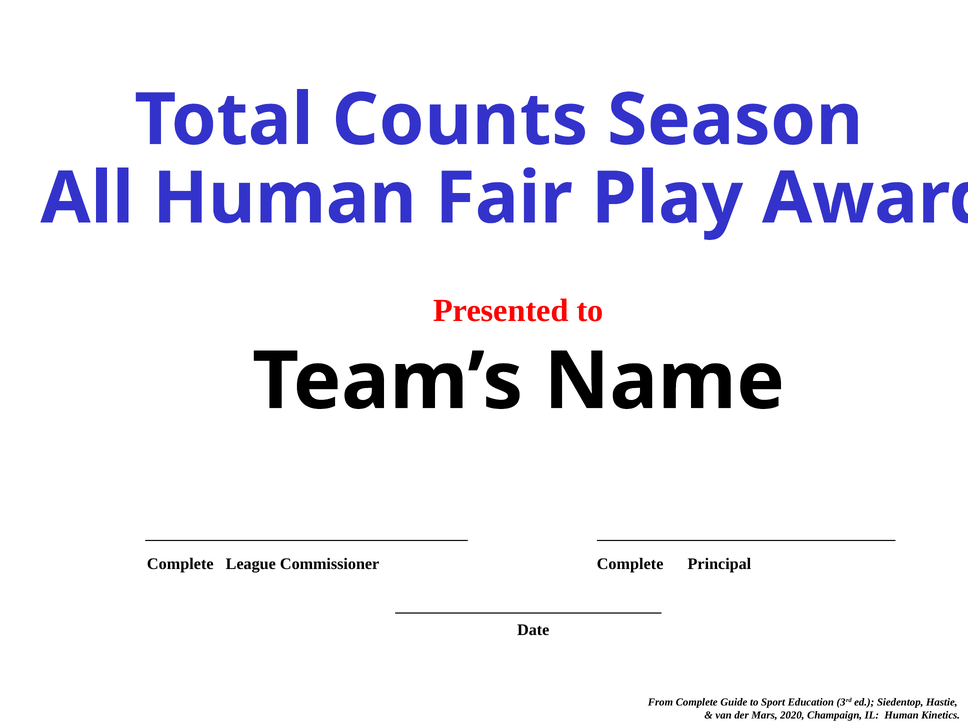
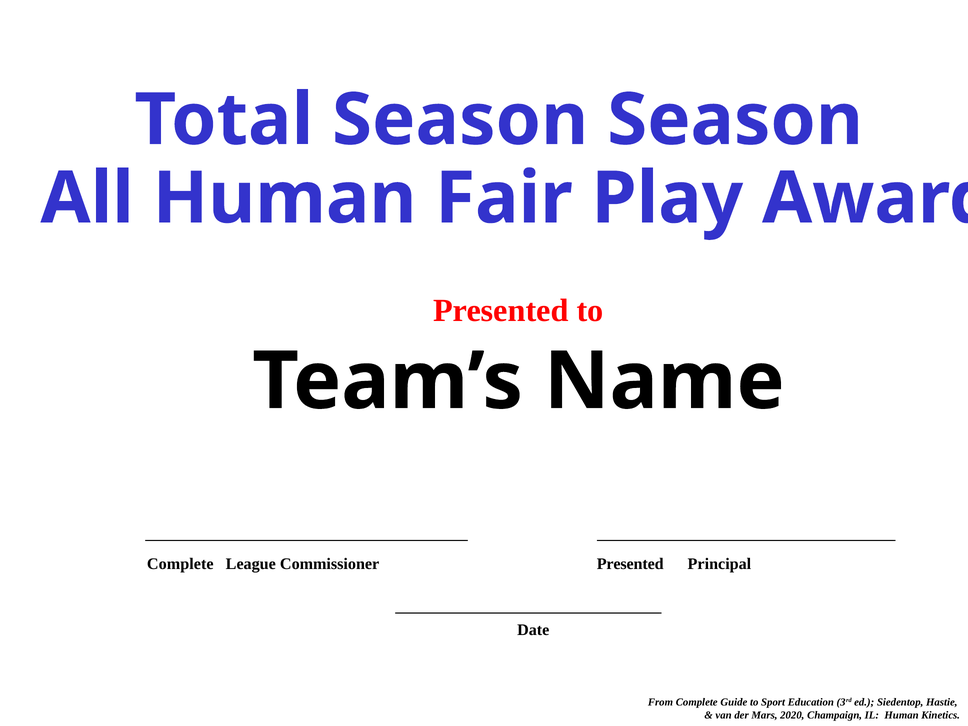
Total Counts: Counts -> Season (460, 120)
Complete: Complete -> Presented (630, 564)
